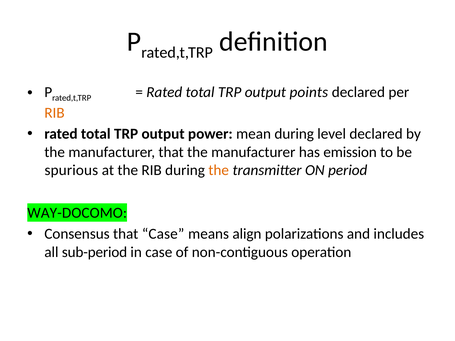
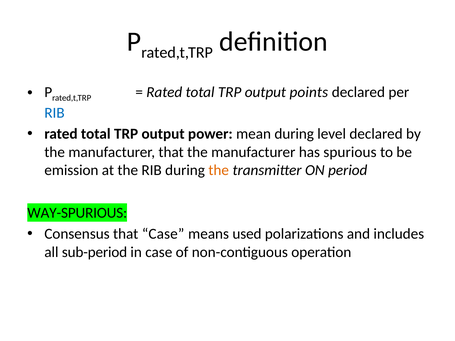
RIB colour: orange -> blue (54, 113)
emission: emission -> spurious (350, 152)
spurious: spurious -> emission (71, 170)
WAY-DOCOMO: WAY-DOCOMO -> WAY-SPURIOUS (77, 213)
align: align -> used (247, 234)
